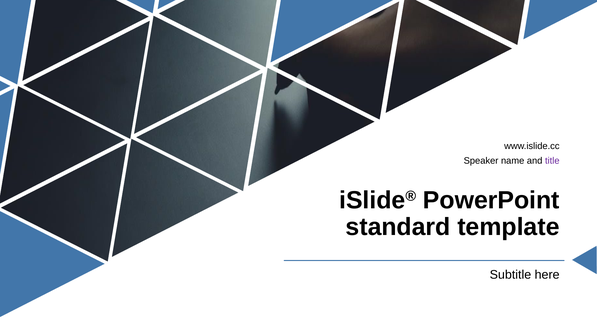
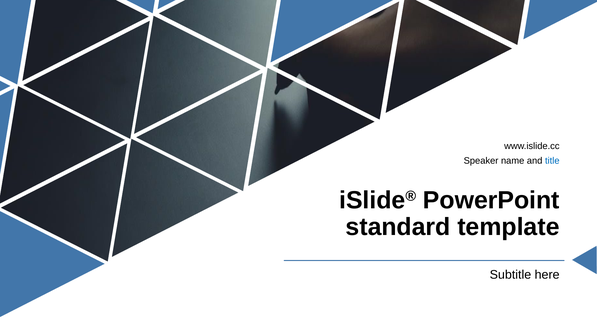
title colour: purple -> blue (552, 161)
